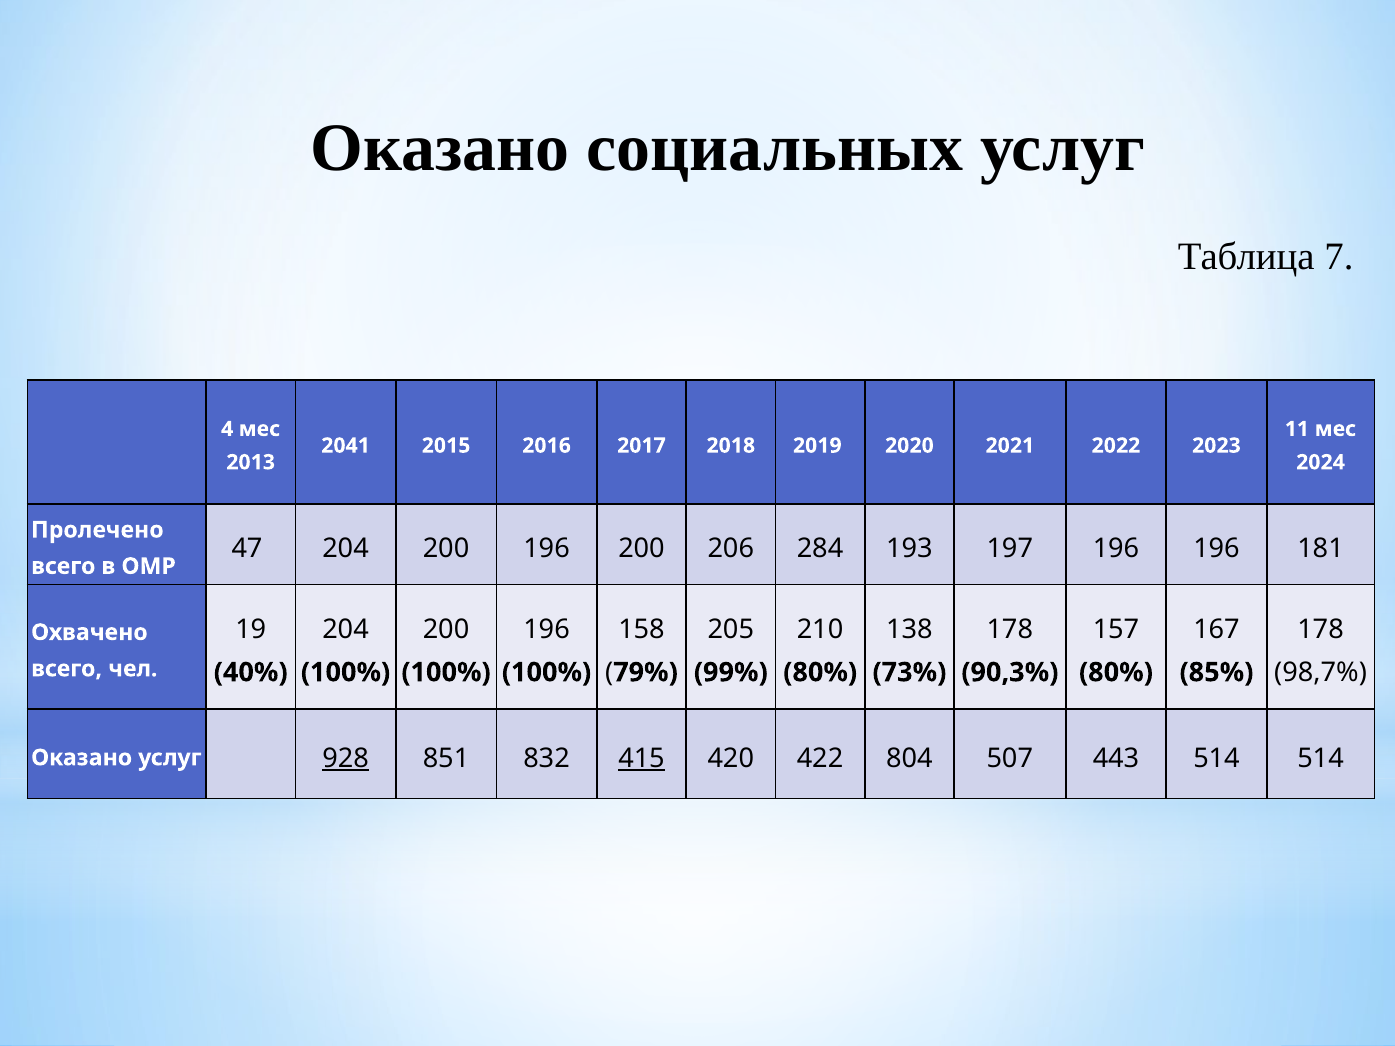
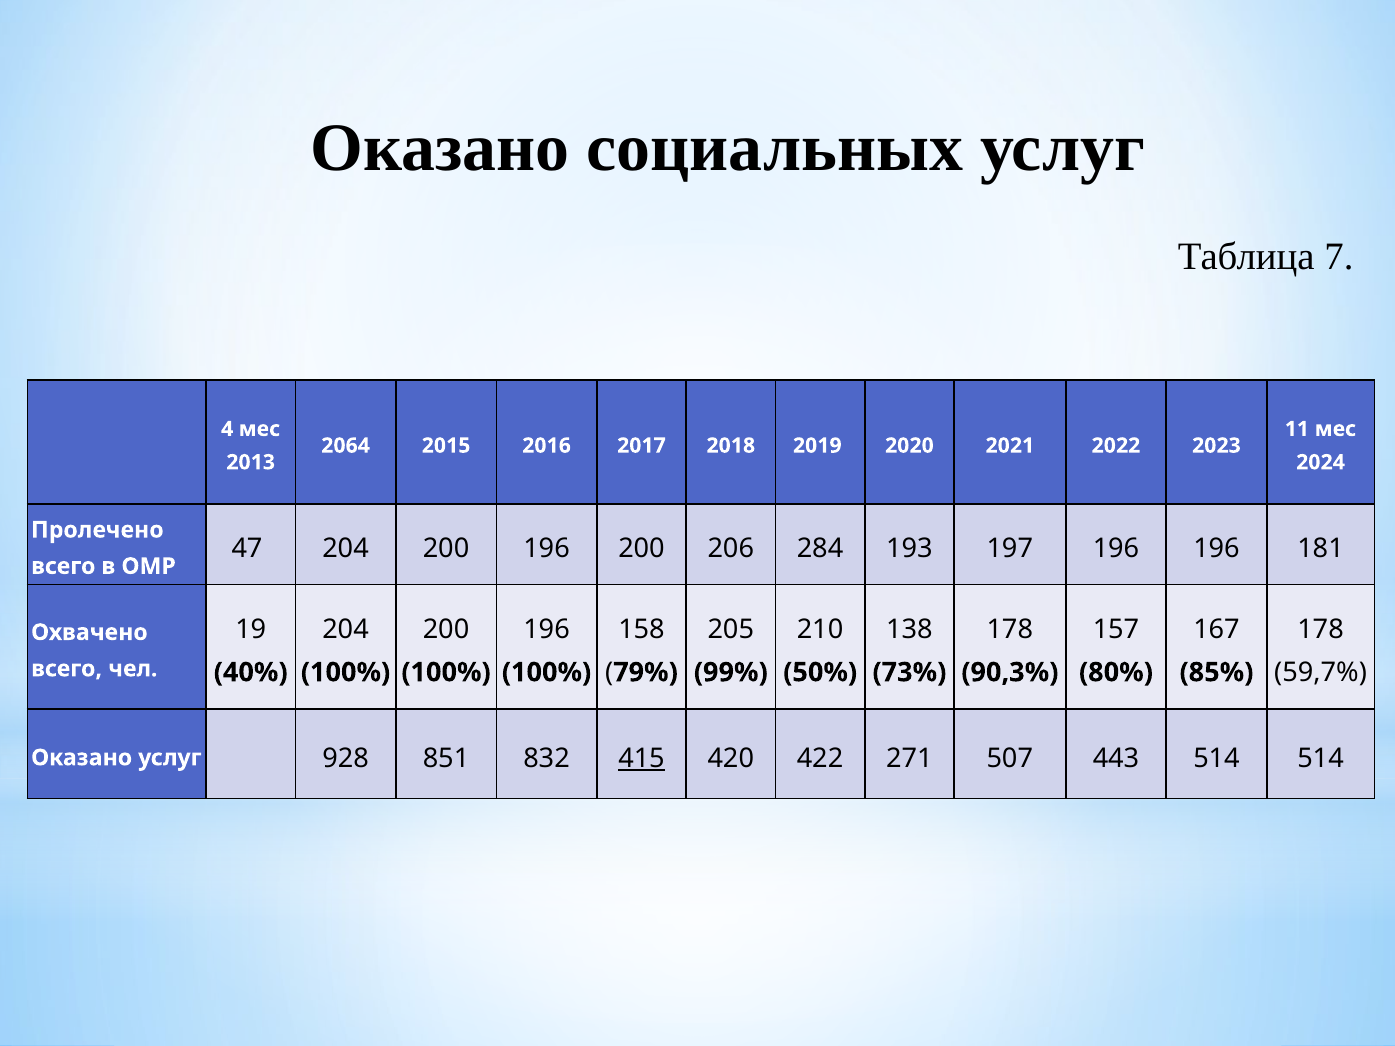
2041: 2041 -> 2064 (346, 446)
98,7%: 98,7% -> 59,7% (1321, 673)
80%: 80% -> 50% (820, 673)
928 underline: present -> none (346, 758)
804: 804 -> 271 (909, 758)
